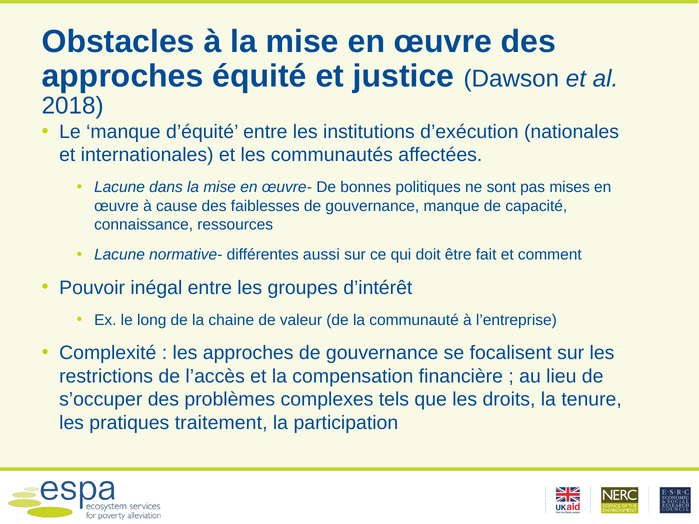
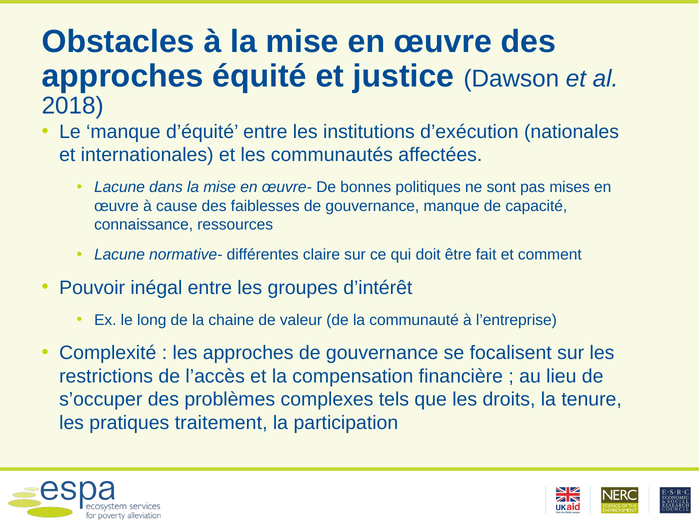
aussi: aussi -> claire (321, 255)
